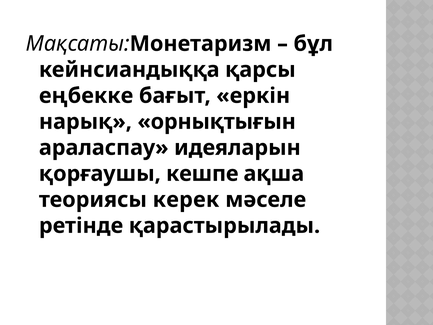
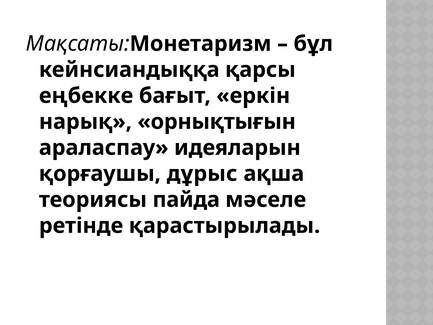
кешпе: кешпе -> дұрыс (202, 174)
керек: керек -> пайда (186, 200)
